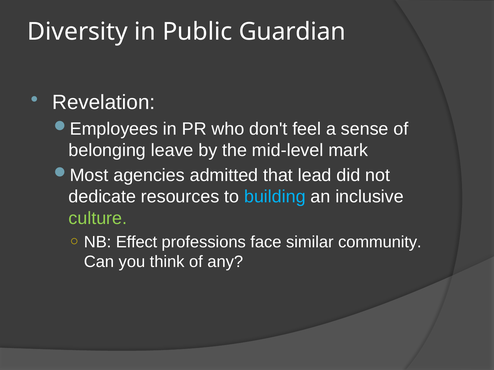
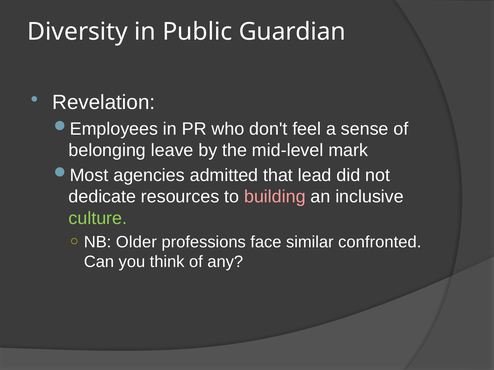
building colour: light blue -> pink (275, 197)
Effect: Effect -> Older (136, 242)
community: community -> confronted (380, 242)
